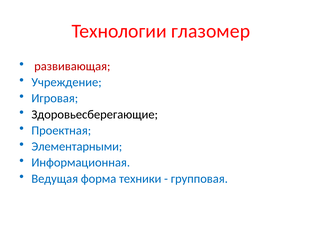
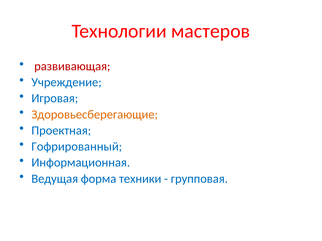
глазомер: глазомер -> мастеров (211, 31)
Здоровьесберегающие colour: black -> orange (95, 115)
Элементарными: Элементарными -> Гофрированный (77, 147)
